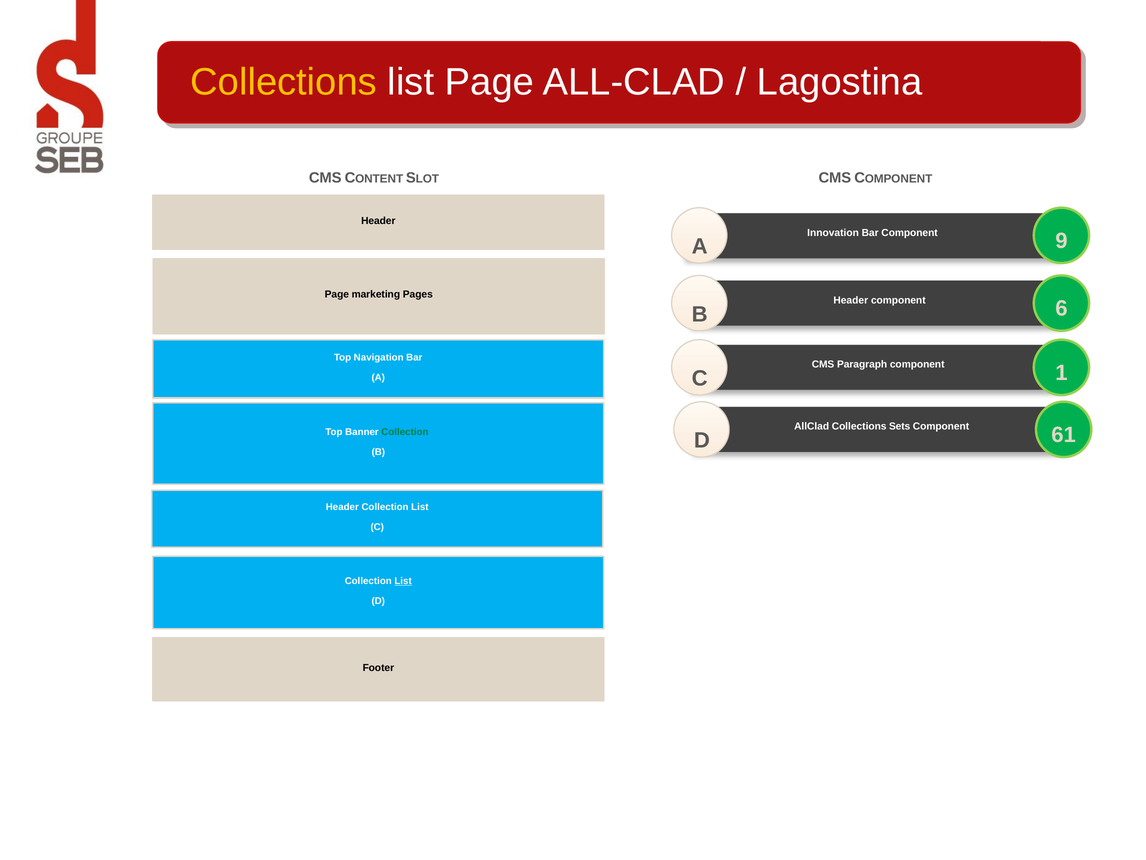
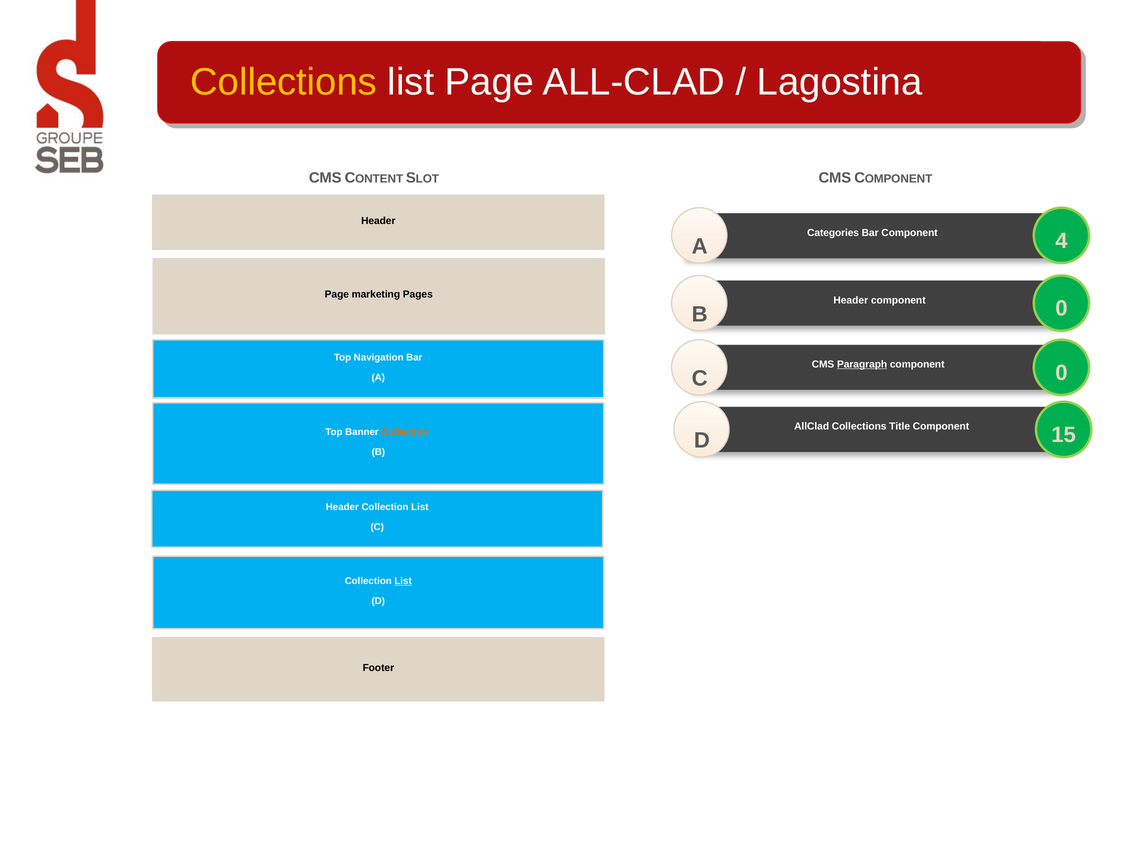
Innovation: Innovation -> Categories (833, 233)
9: 9 -> 4 (1061, 241)
B 6: 6 -> 0 (1061, 308)
Paragraph underline: none -> present (862, 364)
C 1: 1 -> 0 (1061, 373)
Sets: Sets -> Title (900, 426)
Collection colour: green -> orange (405, 432)
61: 61 -> 15 (1064, 435)
